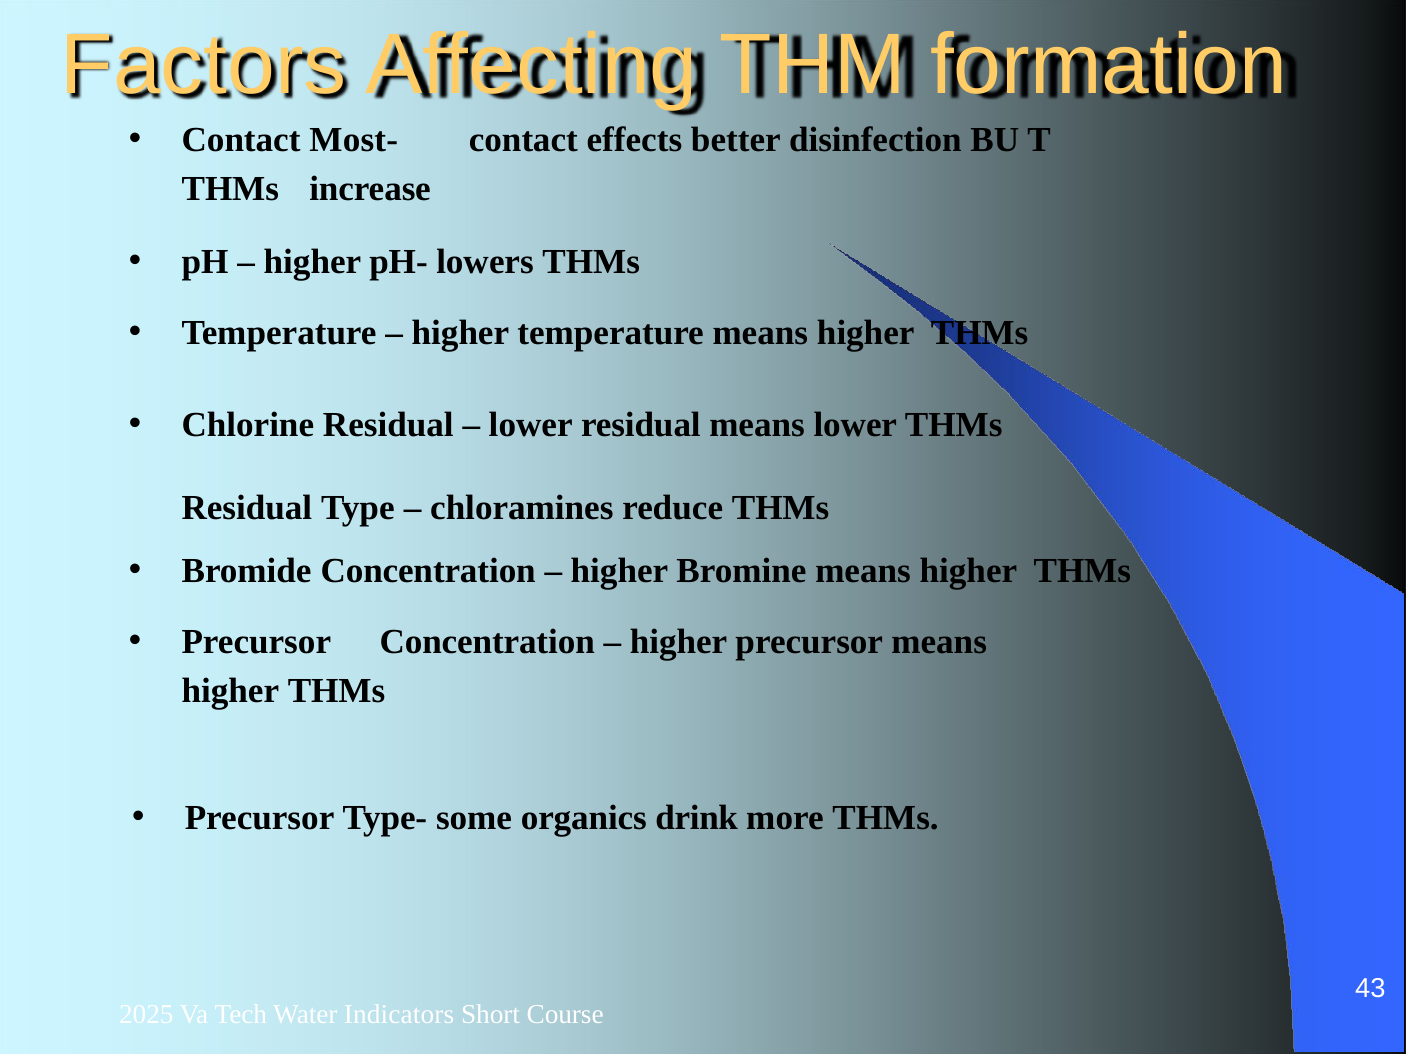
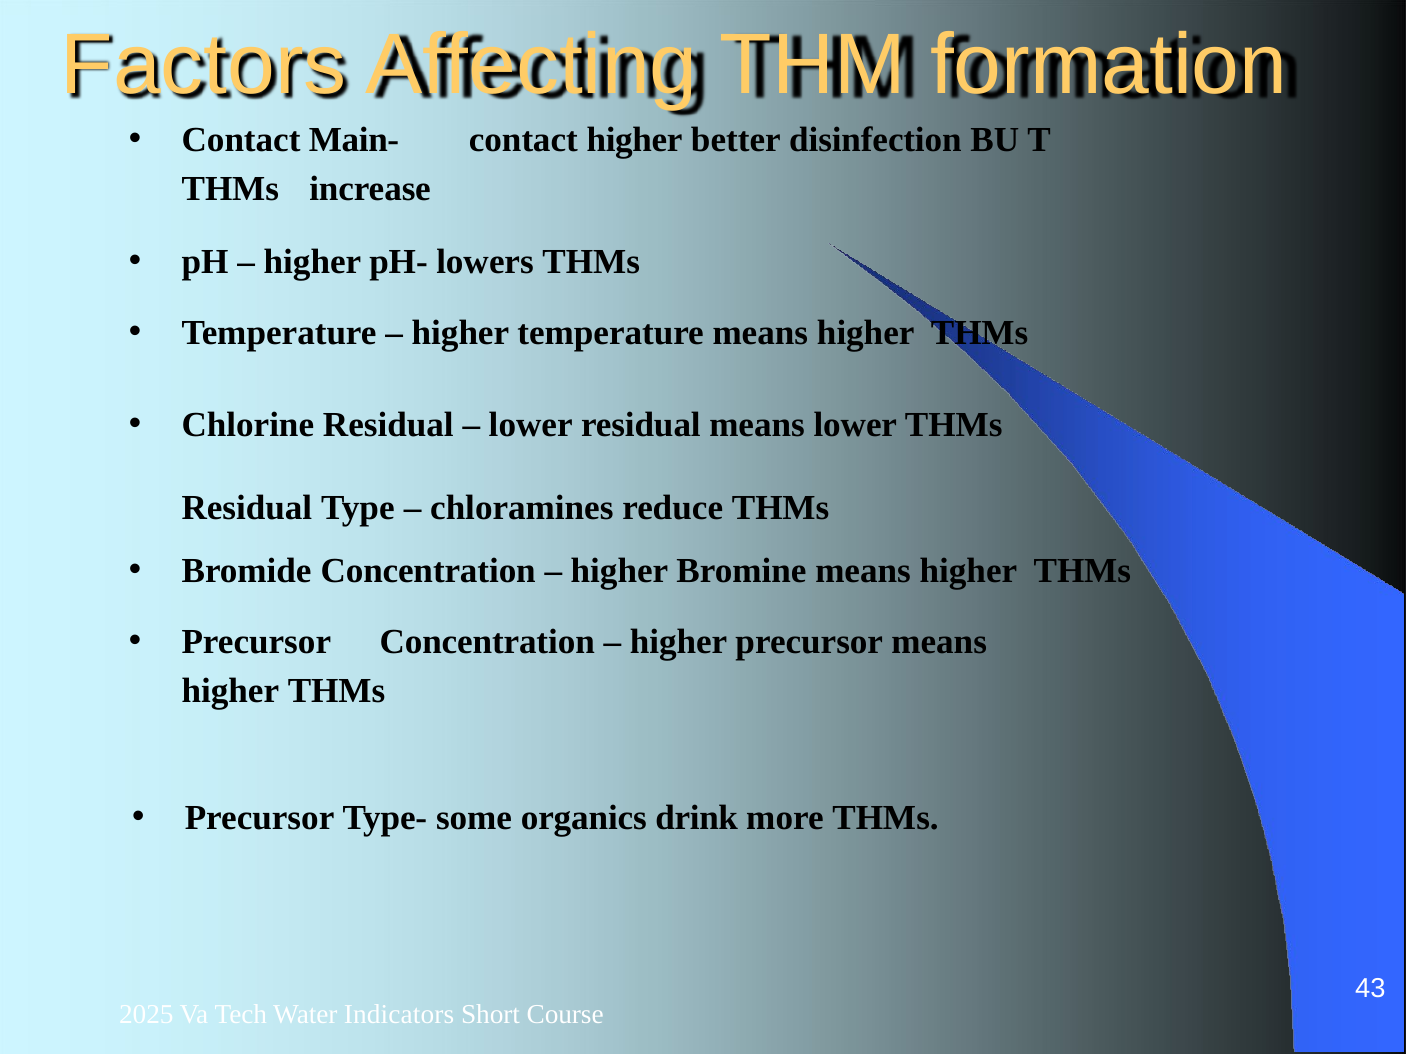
Most-: Most- -> Main- (354, 140)
contact effects: effects -> higher (635, 140)
